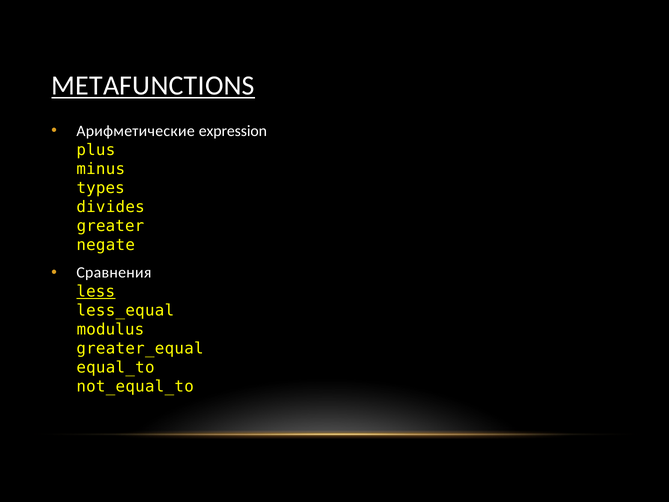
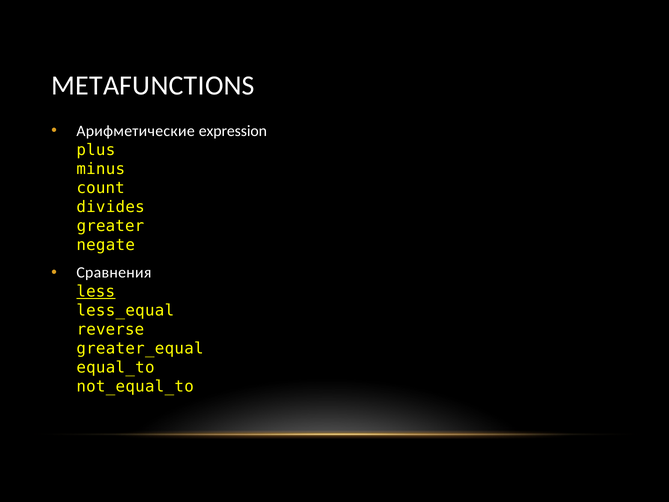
METAFUNCTIONS underline: present -> none (153, 86)
types: types -> count (101, 188)
modulus: modulus -> reverse (110, 329)
